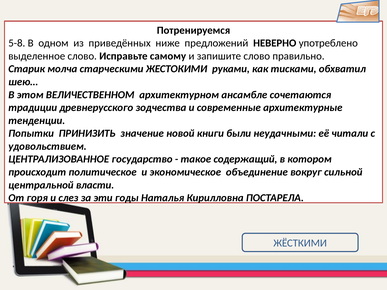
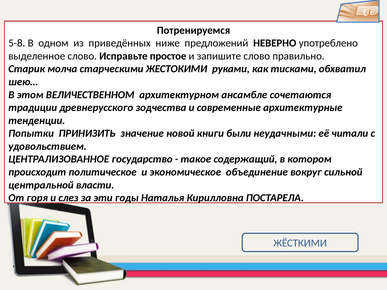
самому: самому -> простое (168, 56)
